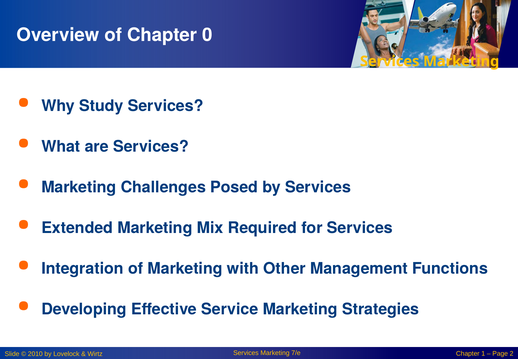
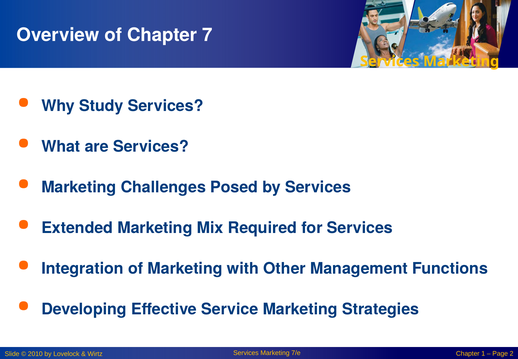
0: 0 -> 7 (207, 35)
